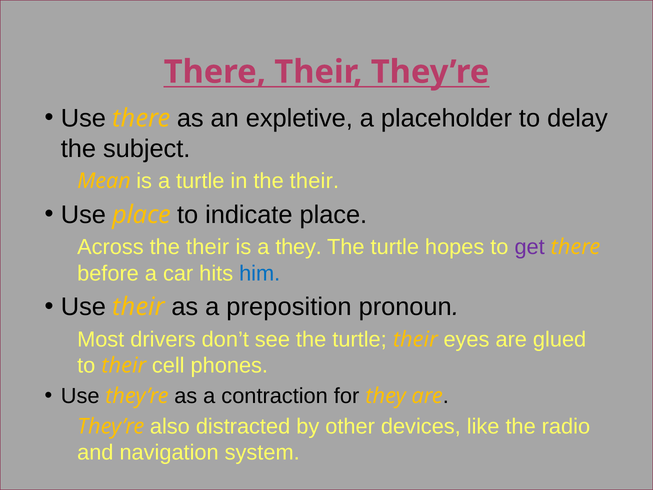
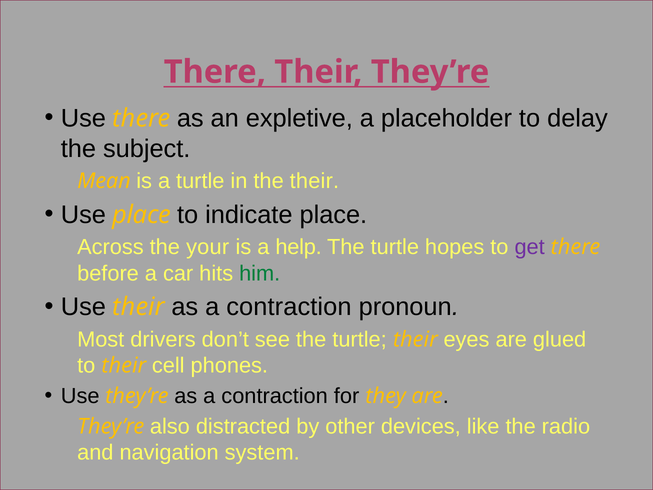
Across the their: their -> your (208, 247)
a they: they -> help (299, 247)
him colour: blue -> green (260, 273)
their as a preposition: preposition -> contraction (289, 307)
